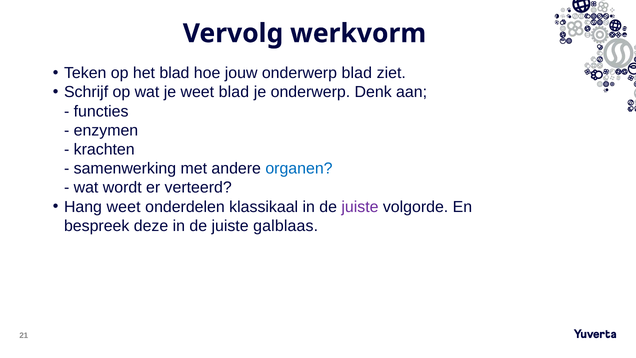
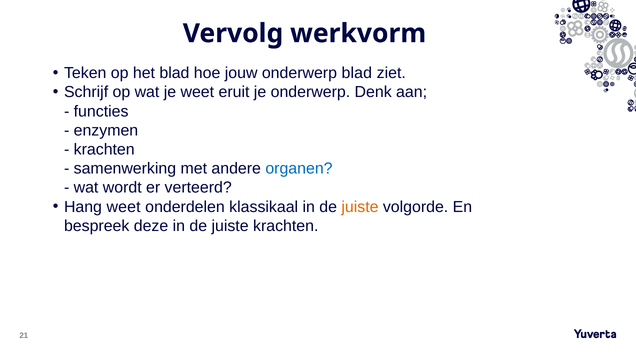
weet blad: blad -> eruit (234, 92)
juiste colour: purple -> orange (360, 207)
juiste galblaas: galblaas -> krachten (286, 226)
